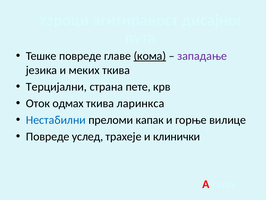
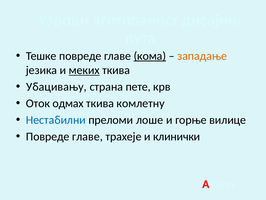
западање colour: purple -> orange (202, 56)
меких underline: none -> present (84, 70)
Терцијални: Терцијални -> Убацивању (56, 87)
ларинкса: ларинкса -> комлетну (141, 103)
капак: капак -> лоше (150, 120)
услед: услед -> главе (87, 136)
